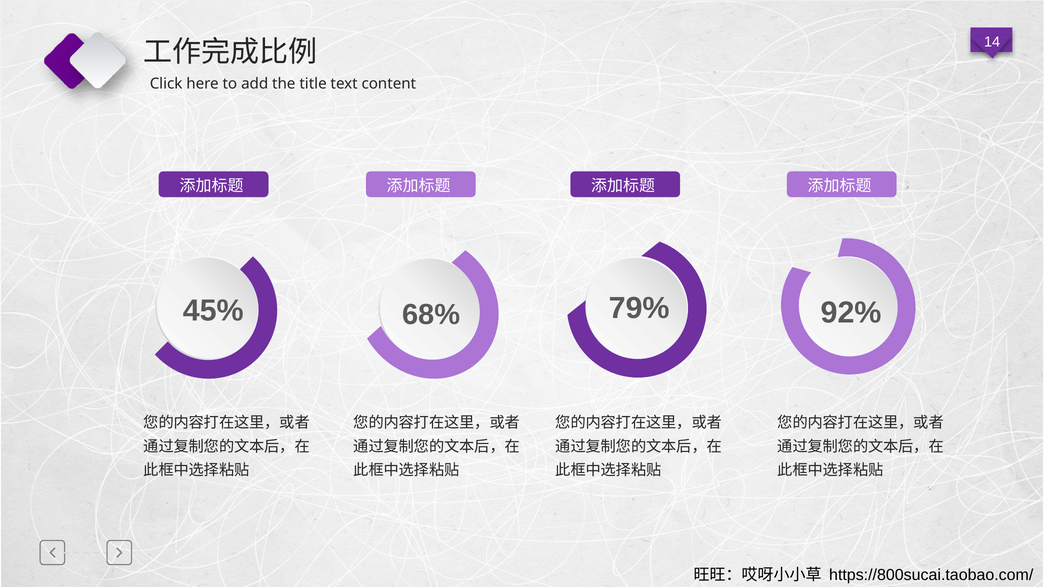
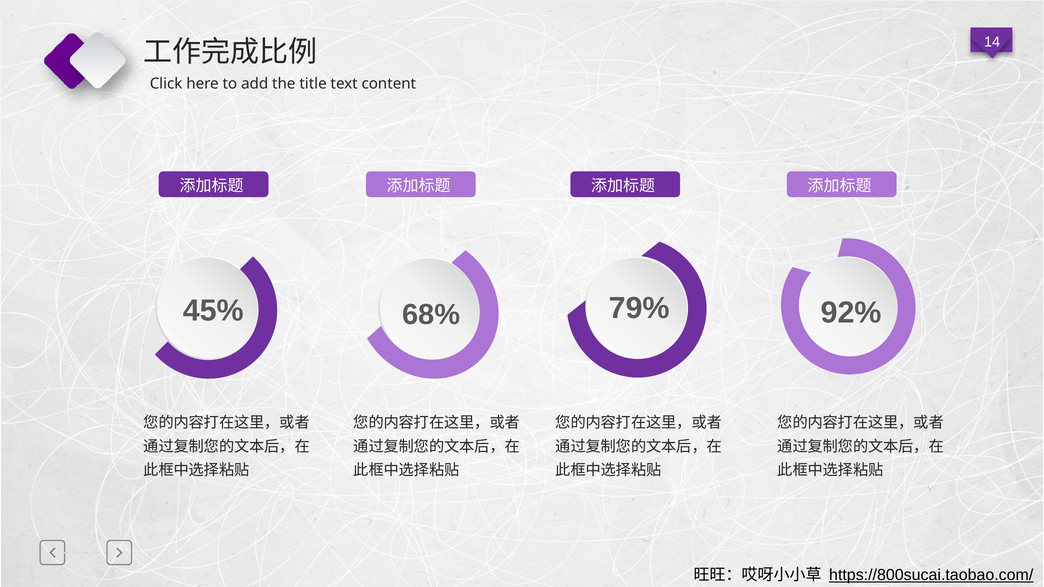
https://800sucai.taobao.com/ underline: none -> present (931, 575)
